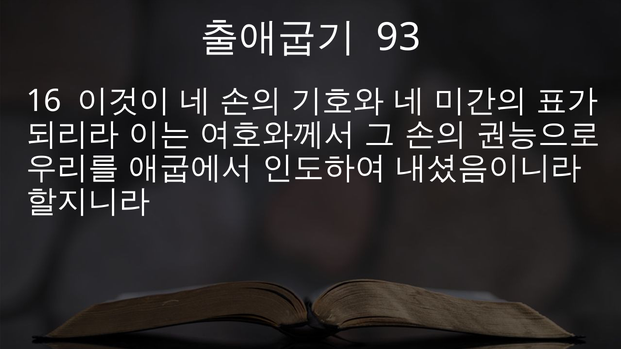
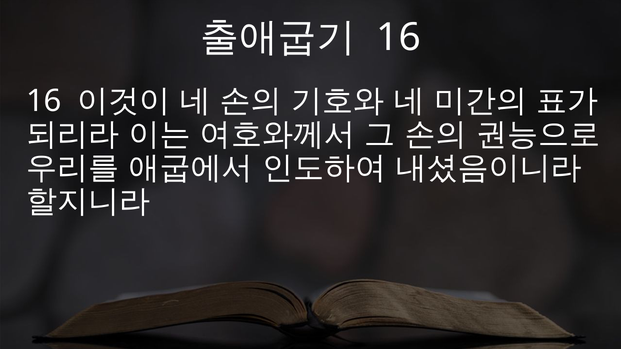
93: 93 -> 16 (399, 37)
